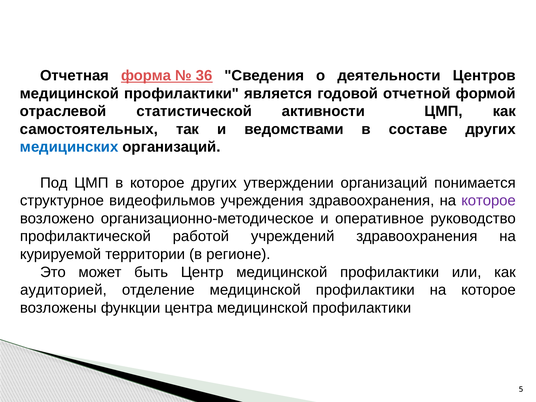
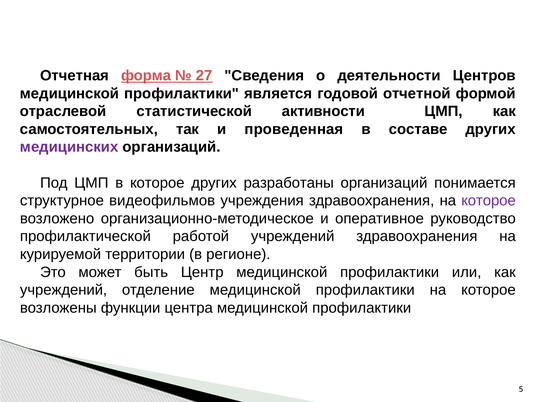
36: 36 -> 27 (204, 76)
ведомствами: ведомствами -> проведенная (294, 129)
медицинских colour: blue -> purple (69, 147)
утверждении: утверждении -> разработаны (289, 183)
аудиторией: аудиторией -> учреждений (64, 290)
